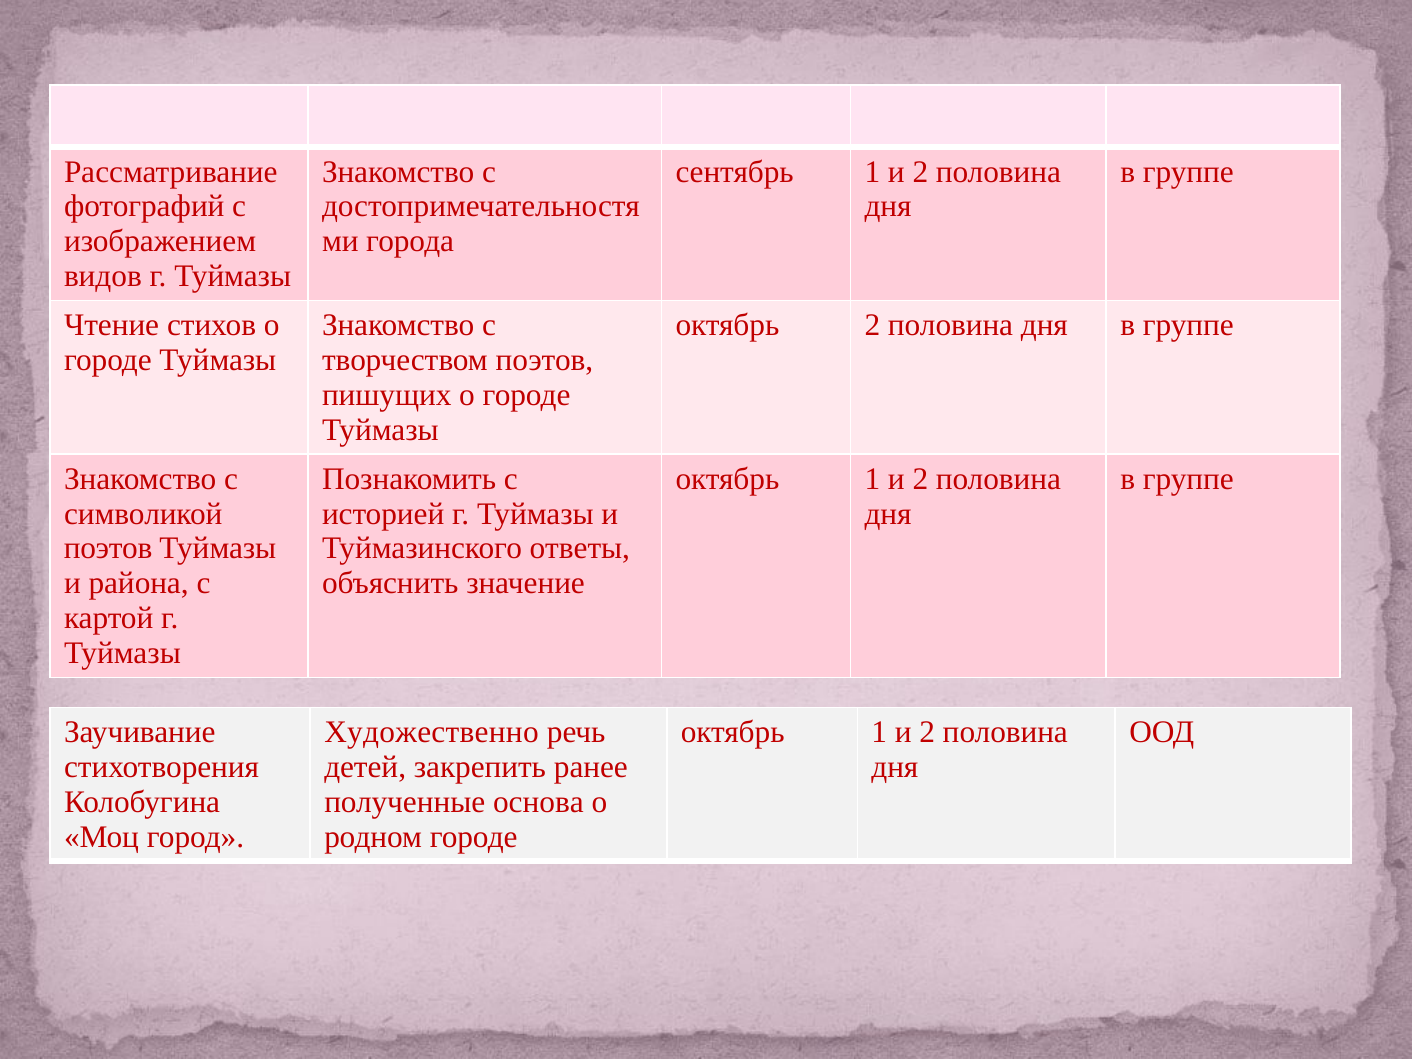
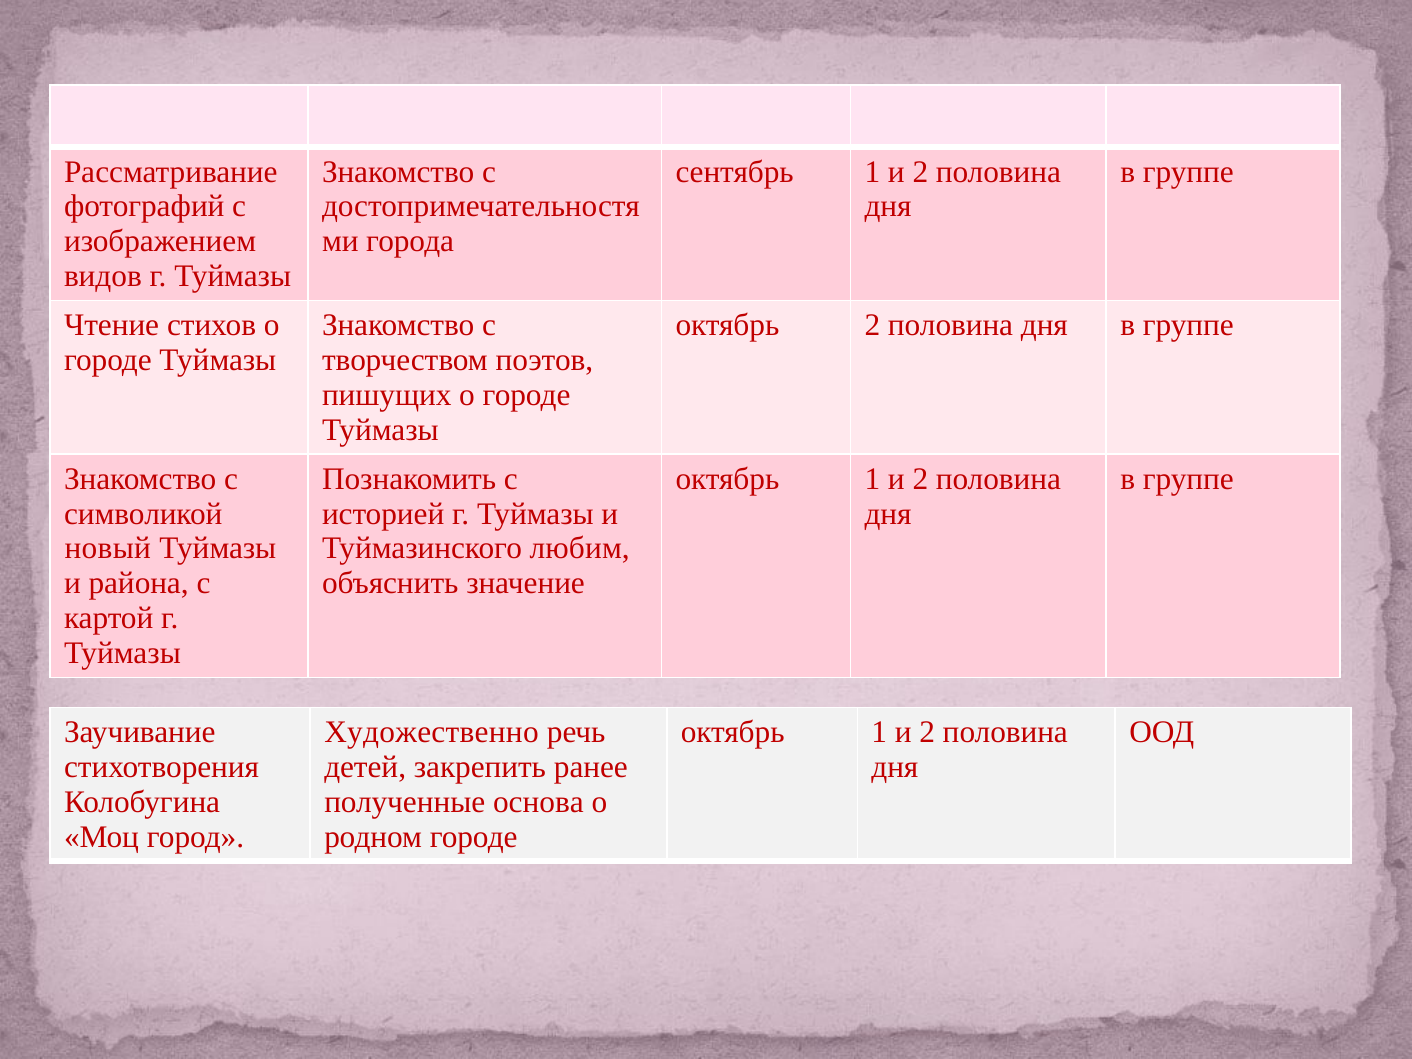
поэтов: поэтов -> новый (108, 549)
ответы: ответы -> любим (580, 549)
